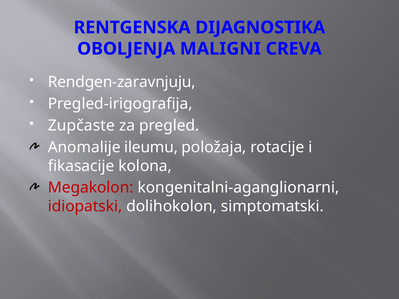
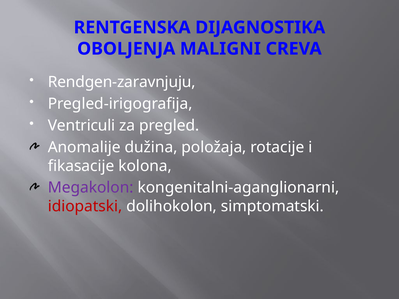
Zupčaste: Zupčaste -> Ventriculi (82, 126)
ileumu: ileumu -> dužina (151, 147)
Megakolon colour: red -> purple (91, 188)
